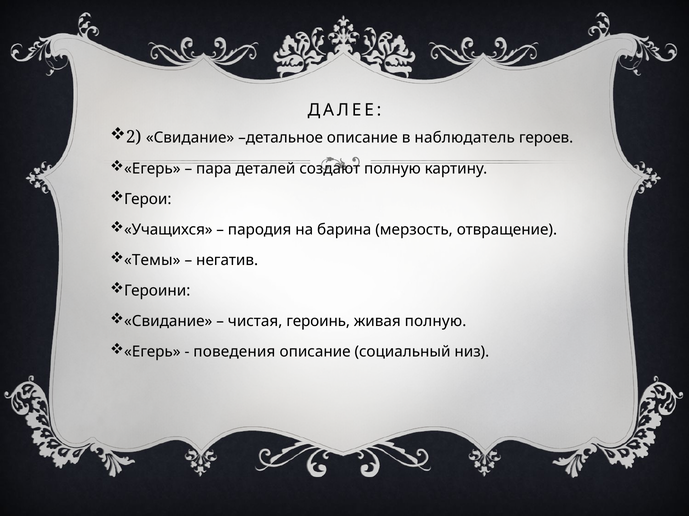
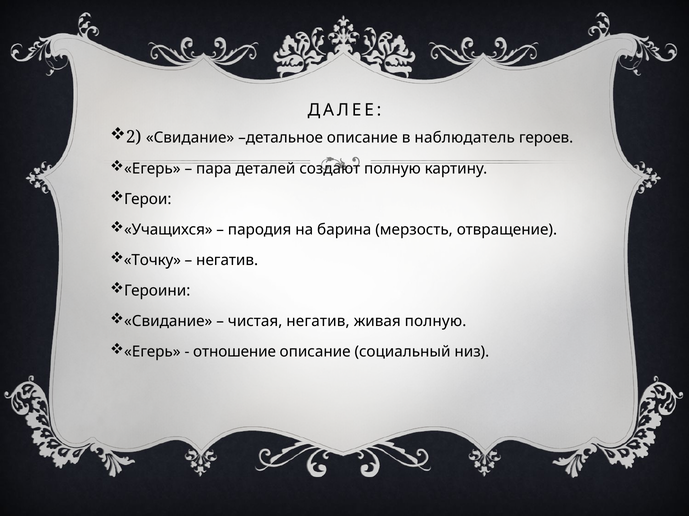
Темы: Темы -> Точку (152, 261)
чистая героинь: героинь -> негатив (318, 322)
поведения: поведения -> отношение (235, 352)
